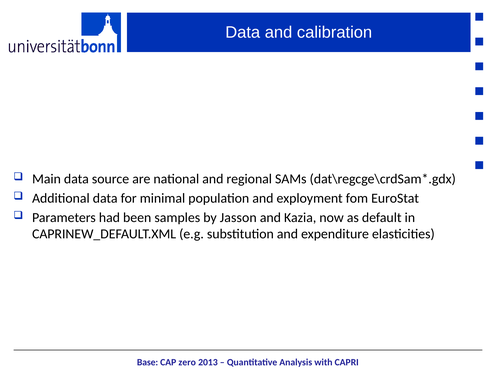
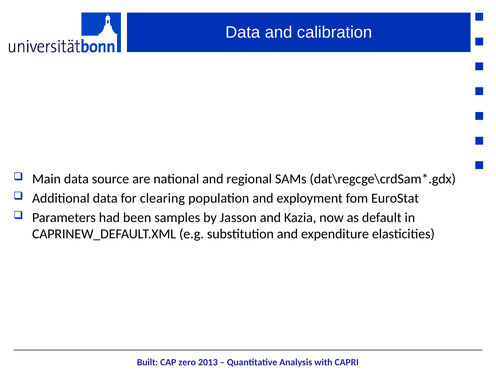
minimal: minimal -> clearing (162, 198)
Base: Base -> Built (148, 362)
